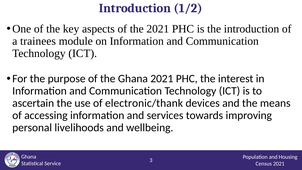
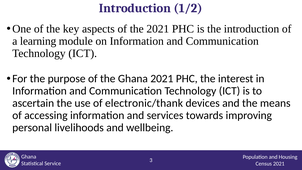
trainees: trainees -> learning (38, 41)
